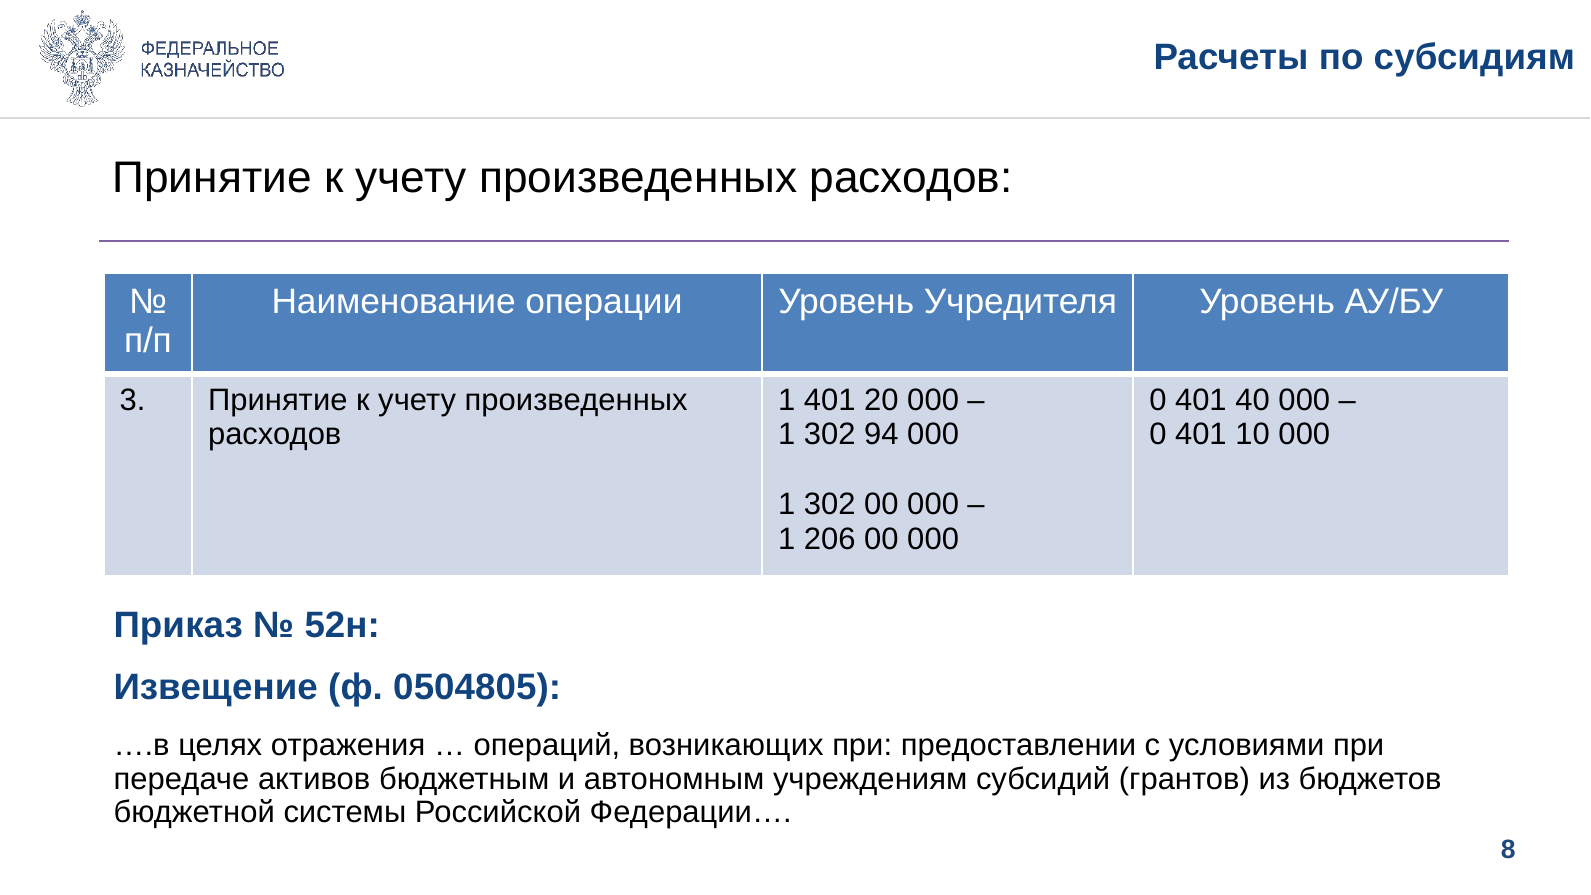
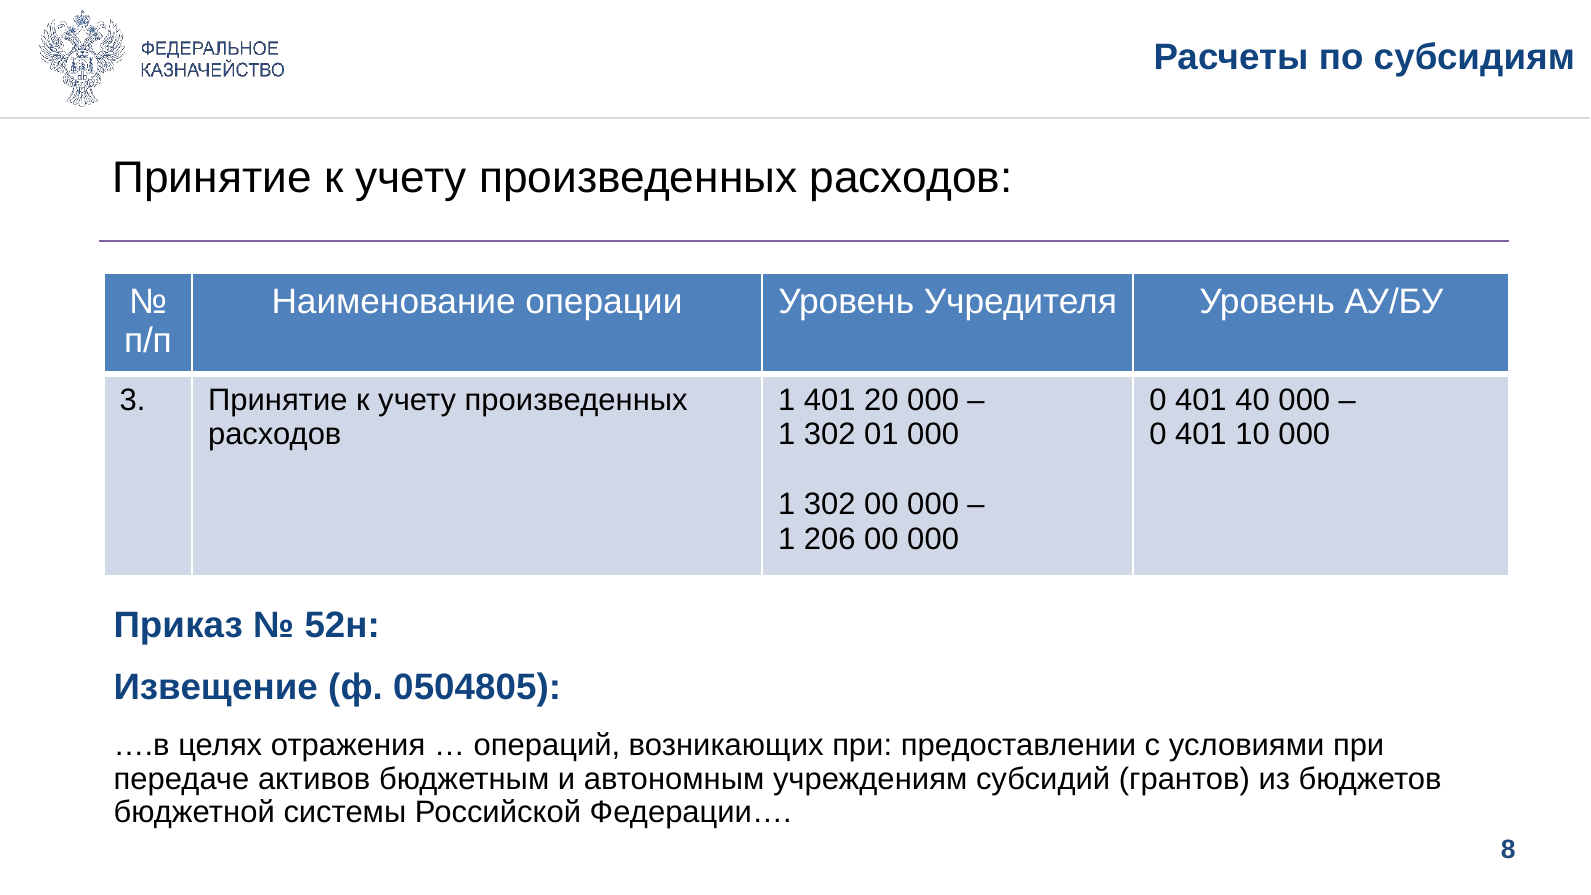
94: 94 -> 01 (881, 435)
